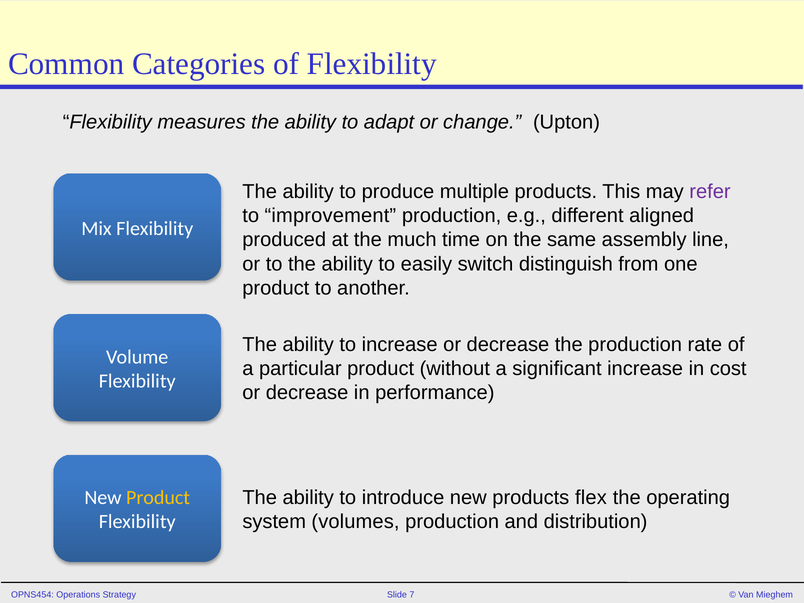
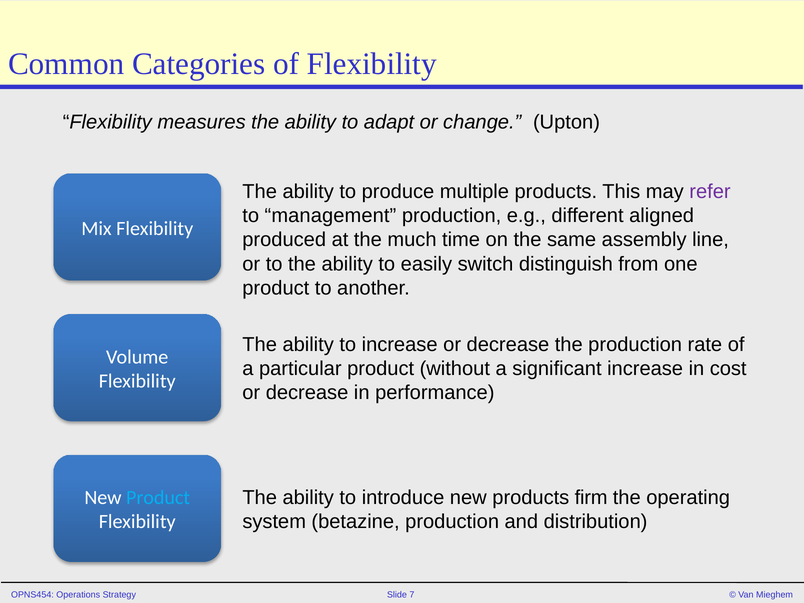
improvement: improvement -> management (330, 216)
flex: flex -> firm (591, 497)
Product colour: yellow -> light blue (158, 498)
volumes: volumes -> betazine (356, 522)
